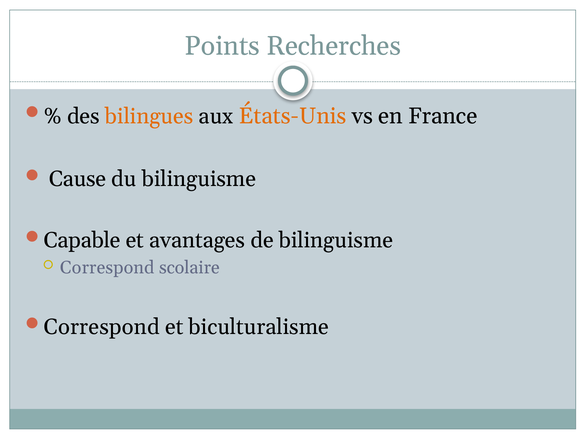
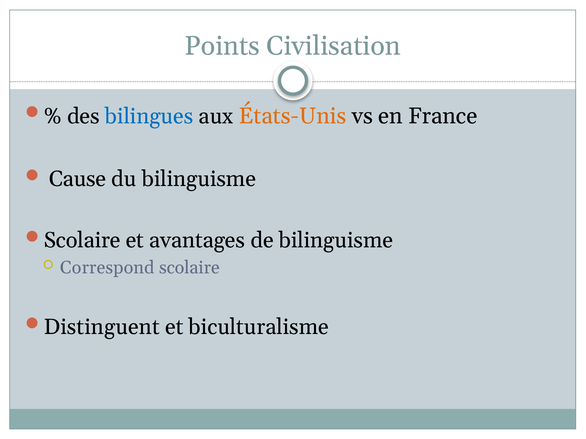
Recherches: Recherches -> Civilisation (334, 46)
bilingues colour: orange -> blue (149, 116)
Capable: Capable -> Scolaire (82, 241)
Correspond: Correspond -> Distinguent (102, 327)
